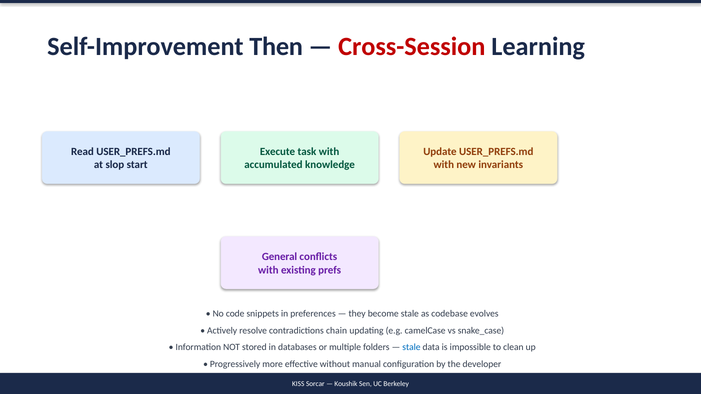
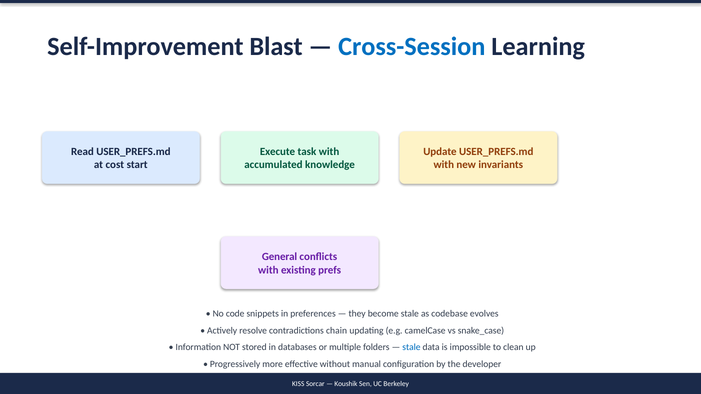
Then: Then -> Blast (276, 46)
Cross-Session colour: red -> blue (412, 46)
slop: slop -> cost (115, 165)
